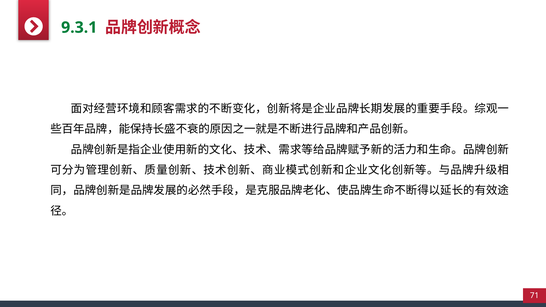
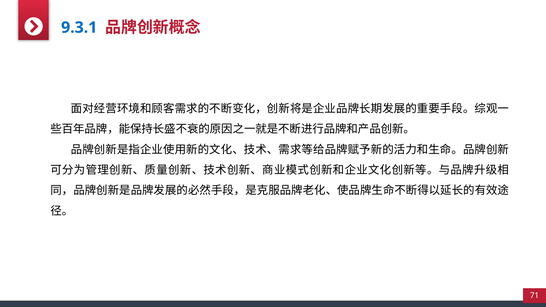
9.3.1 colour: green -> blue (79, 27)
